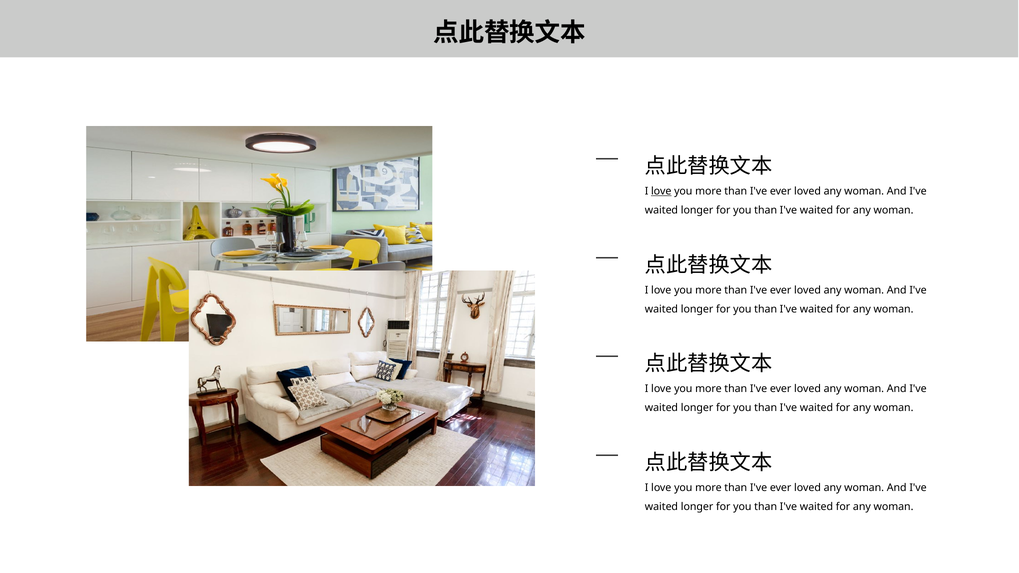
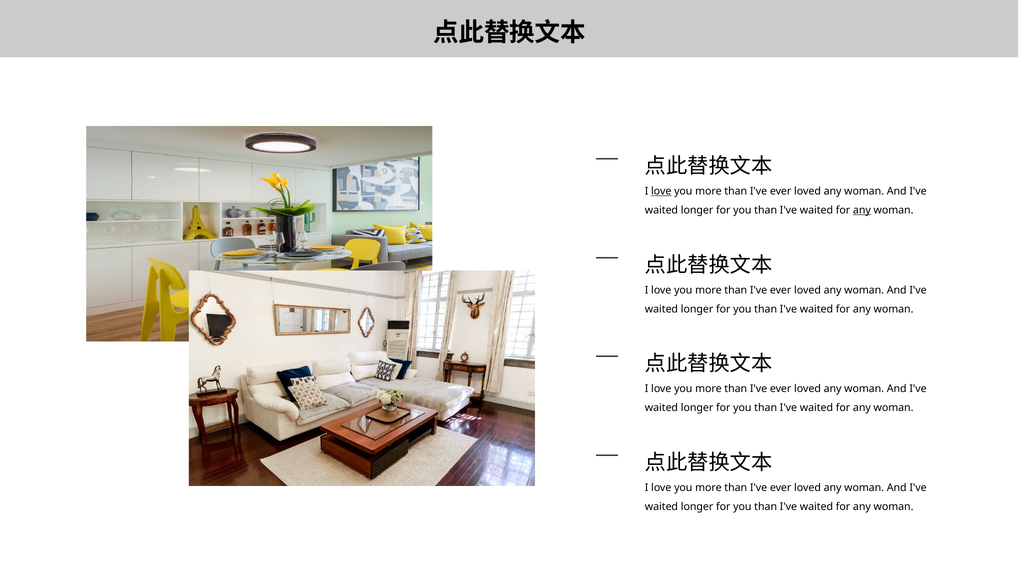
any underline: none -> present (862, 210)
